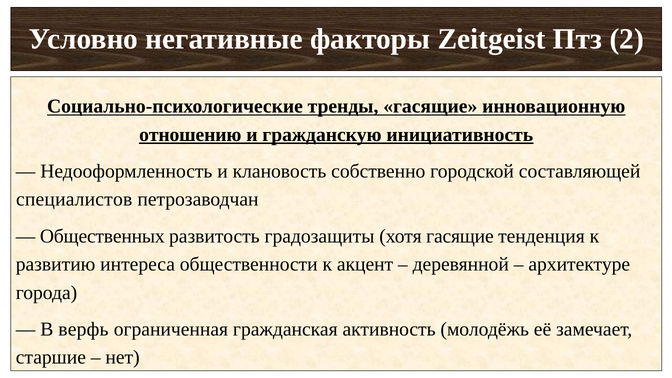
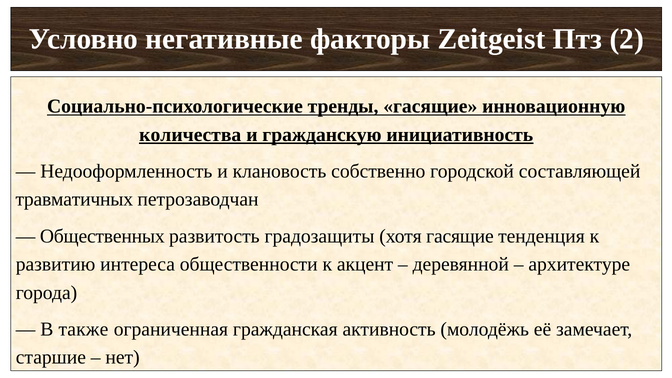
отношению: отношению -> количества (190, 135)
специалистов: специалистов -> травматичных (74, 199)
верфь: верфь -> также (83, 329)
